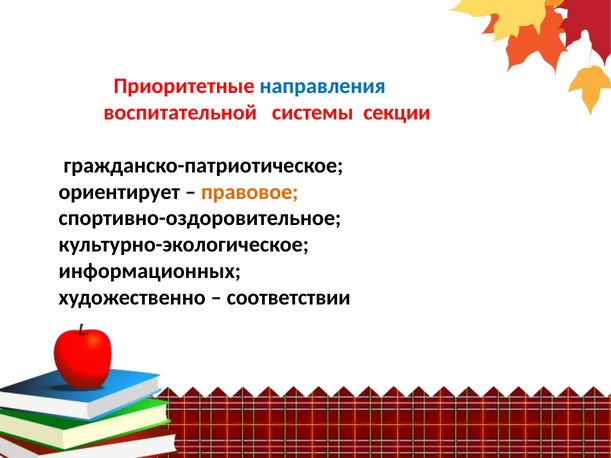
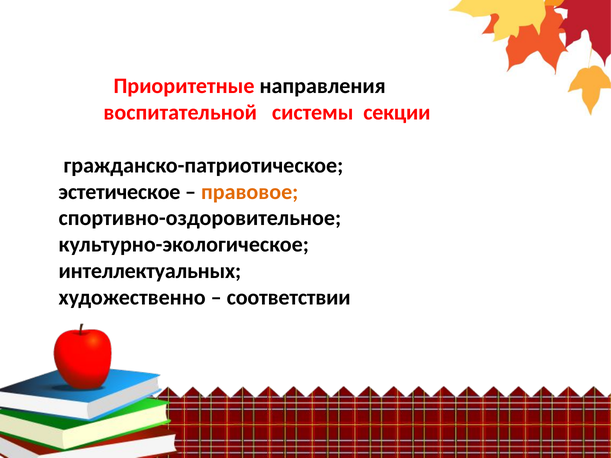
направления colour: blue -> black (323, 86)
ориентирует: ориентирует -> эстетическое (119, 192)
информационных: информационных -> интеллектуальных (150, 271)
